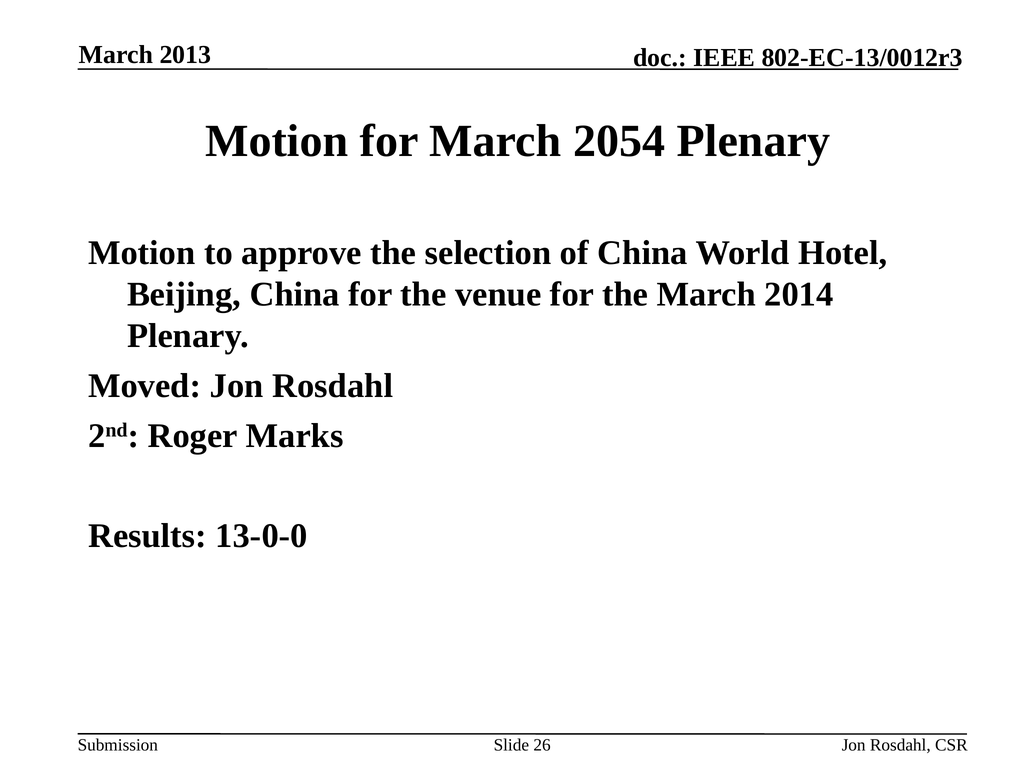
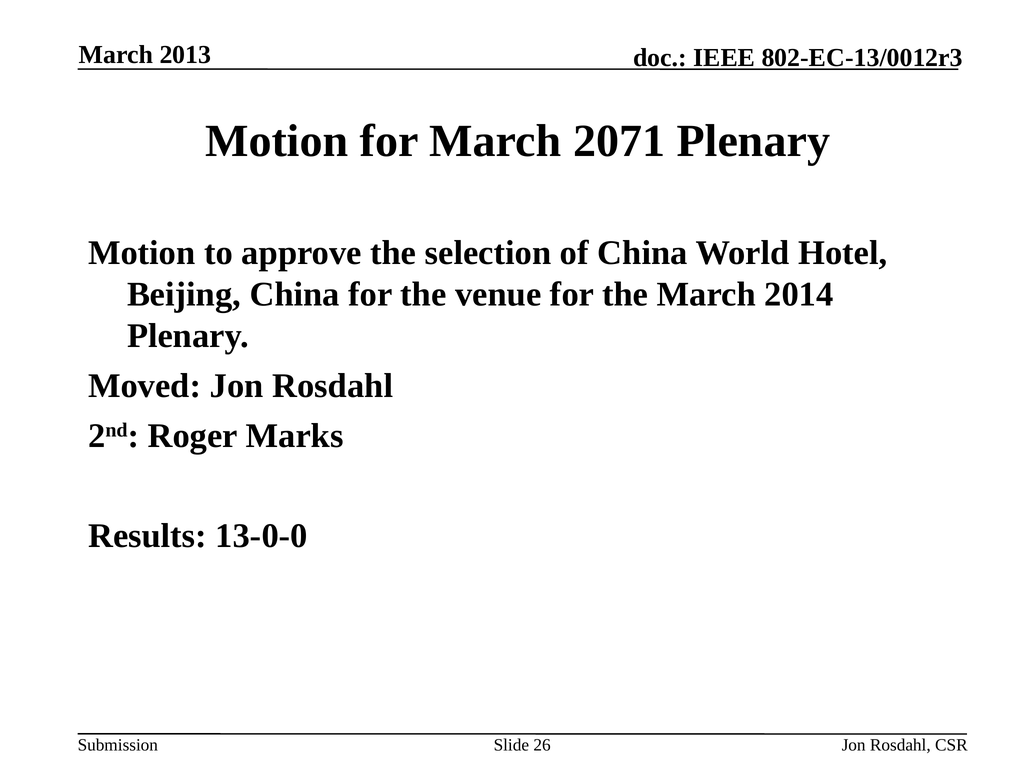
2054: 2054 -> 2071 (619, 141)
